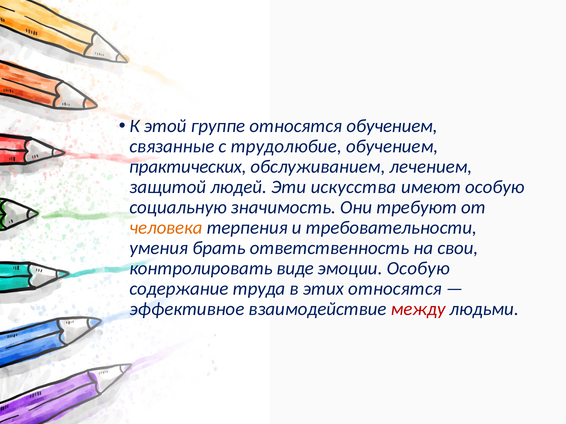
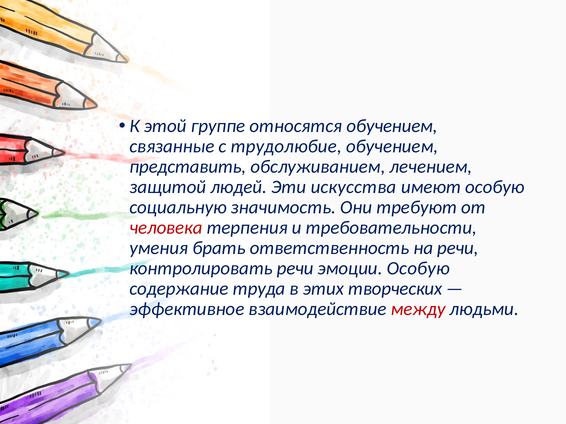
практических: практических -> представить (188, 167)
человека colour: orange -> red (166, 228)
на свои: свои -> речи (458, 248)
контролировать виде: виде -> речи (295, 269)
этих относятся: относятся -> творческих (395, 289)
